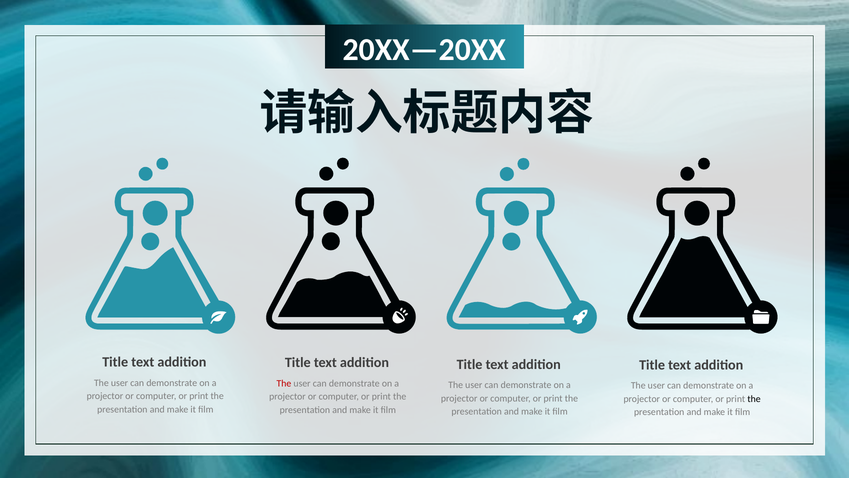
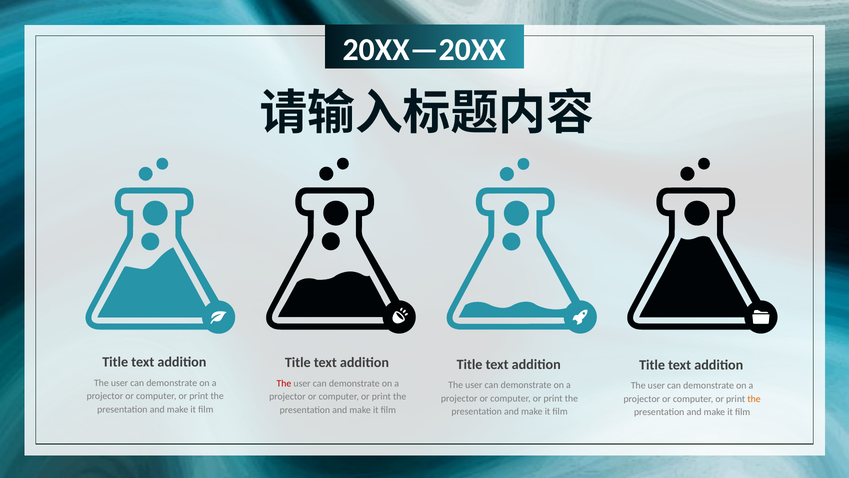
the colour: black -> orange (754, 398)
